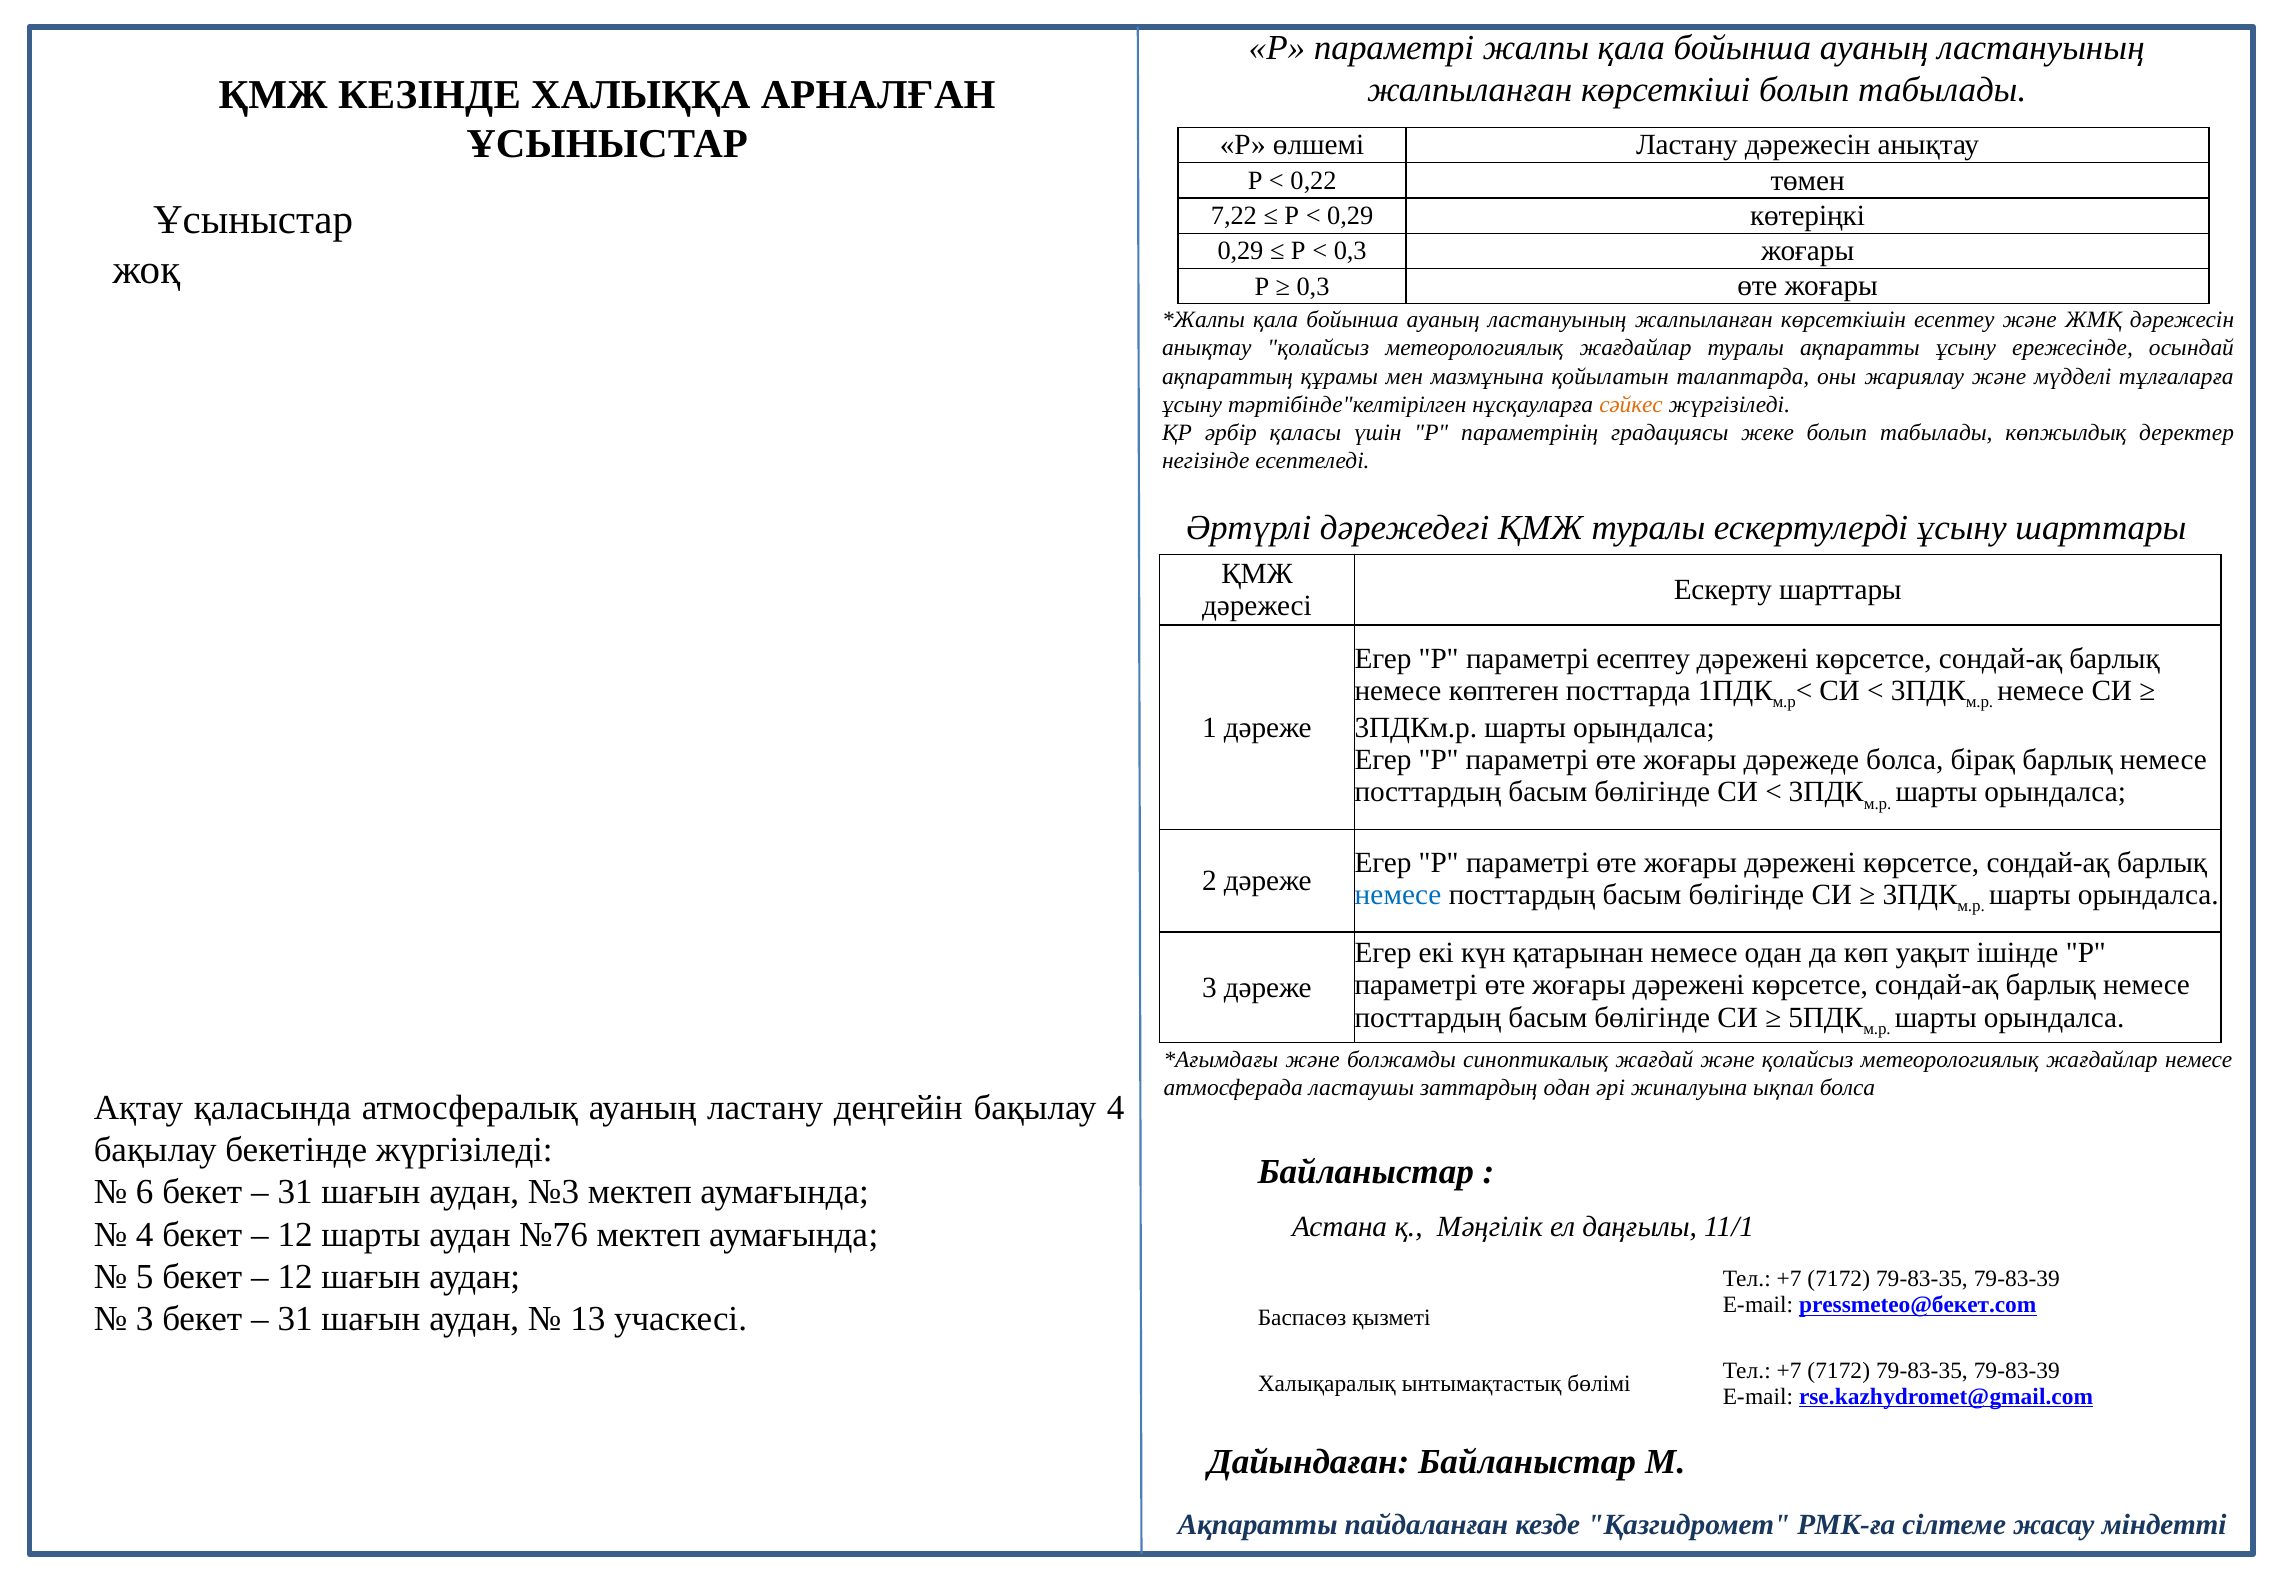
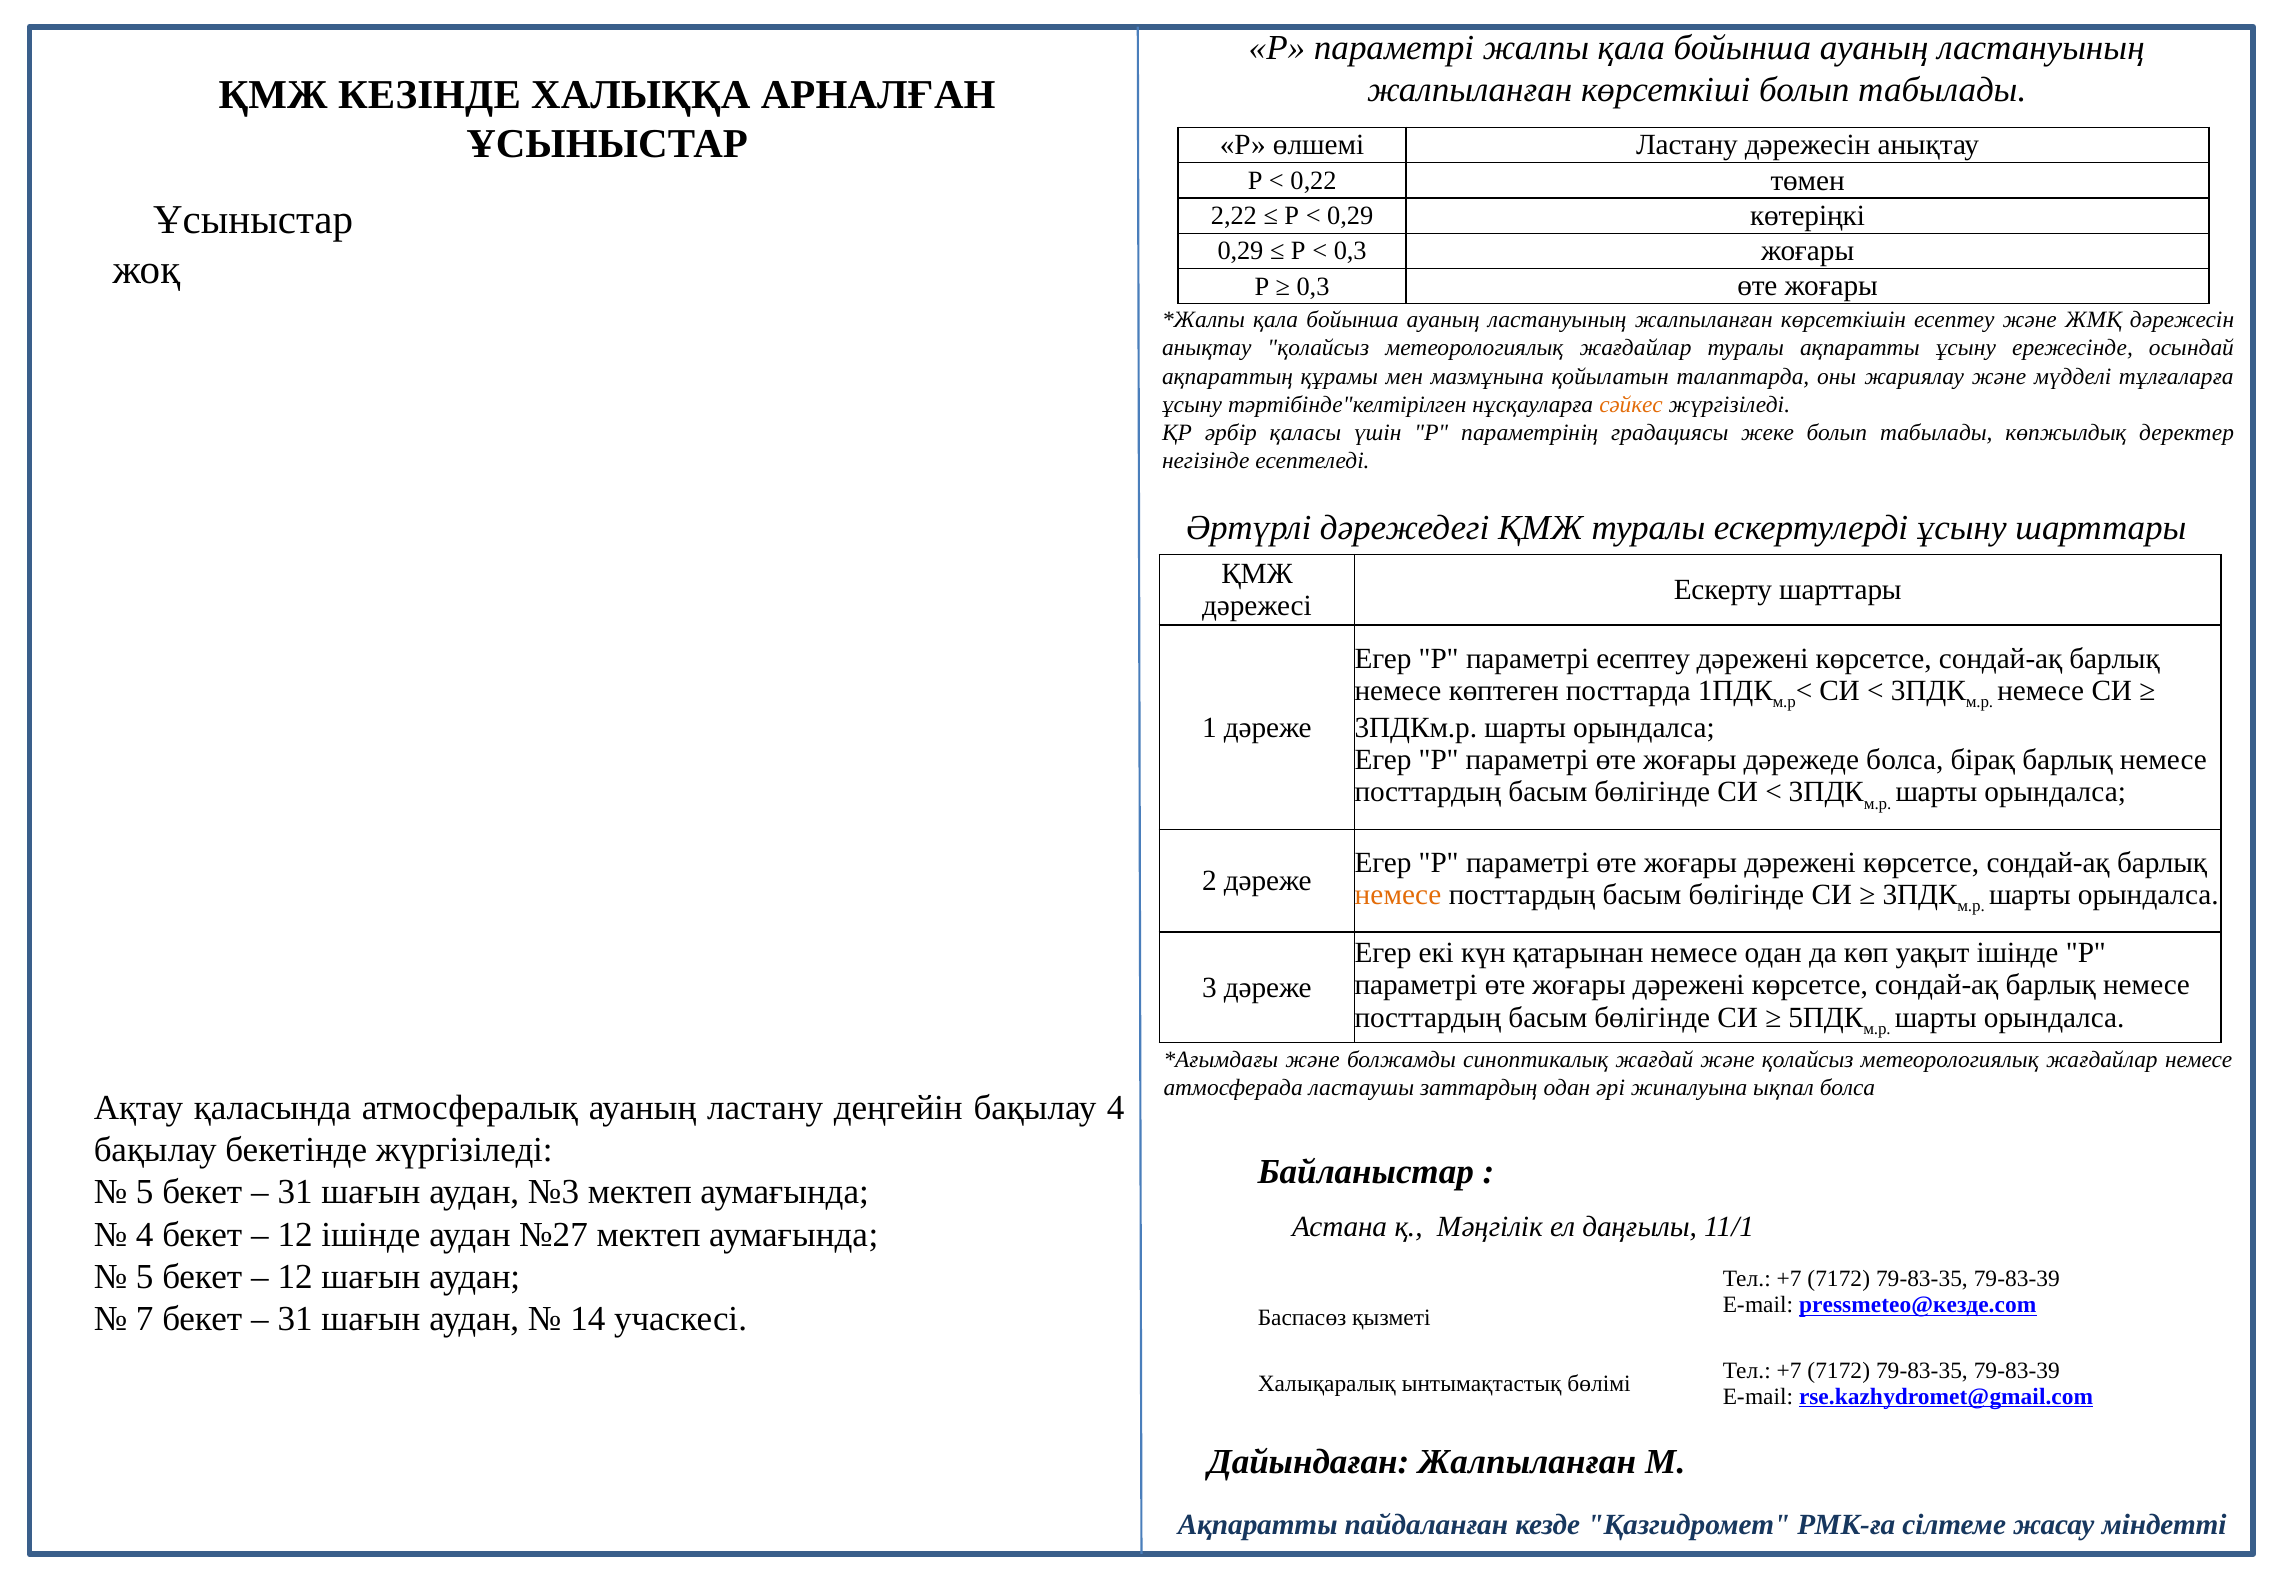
7,22: 7,22 -> 2,22 (1234, 216)
немесе colour: blue -> orange (1398, 895)
6: 6 -> 5 (145, 1192)
12 шарты: шарты -> ішінде (371, 1234)
№76: №76 -> №27 (553, 1234)
pressmeteo@бекет.com: pressmeteo@бекет.com -> pressmeteo@кезде.com (1918, 1305)
3: 3 -> 7 (145, 1318)
13: 13 -> 14 (588, 1318)
Дайындаған Байланыстар: Байланыстар -> Жалпыланған (1527, 1461)
